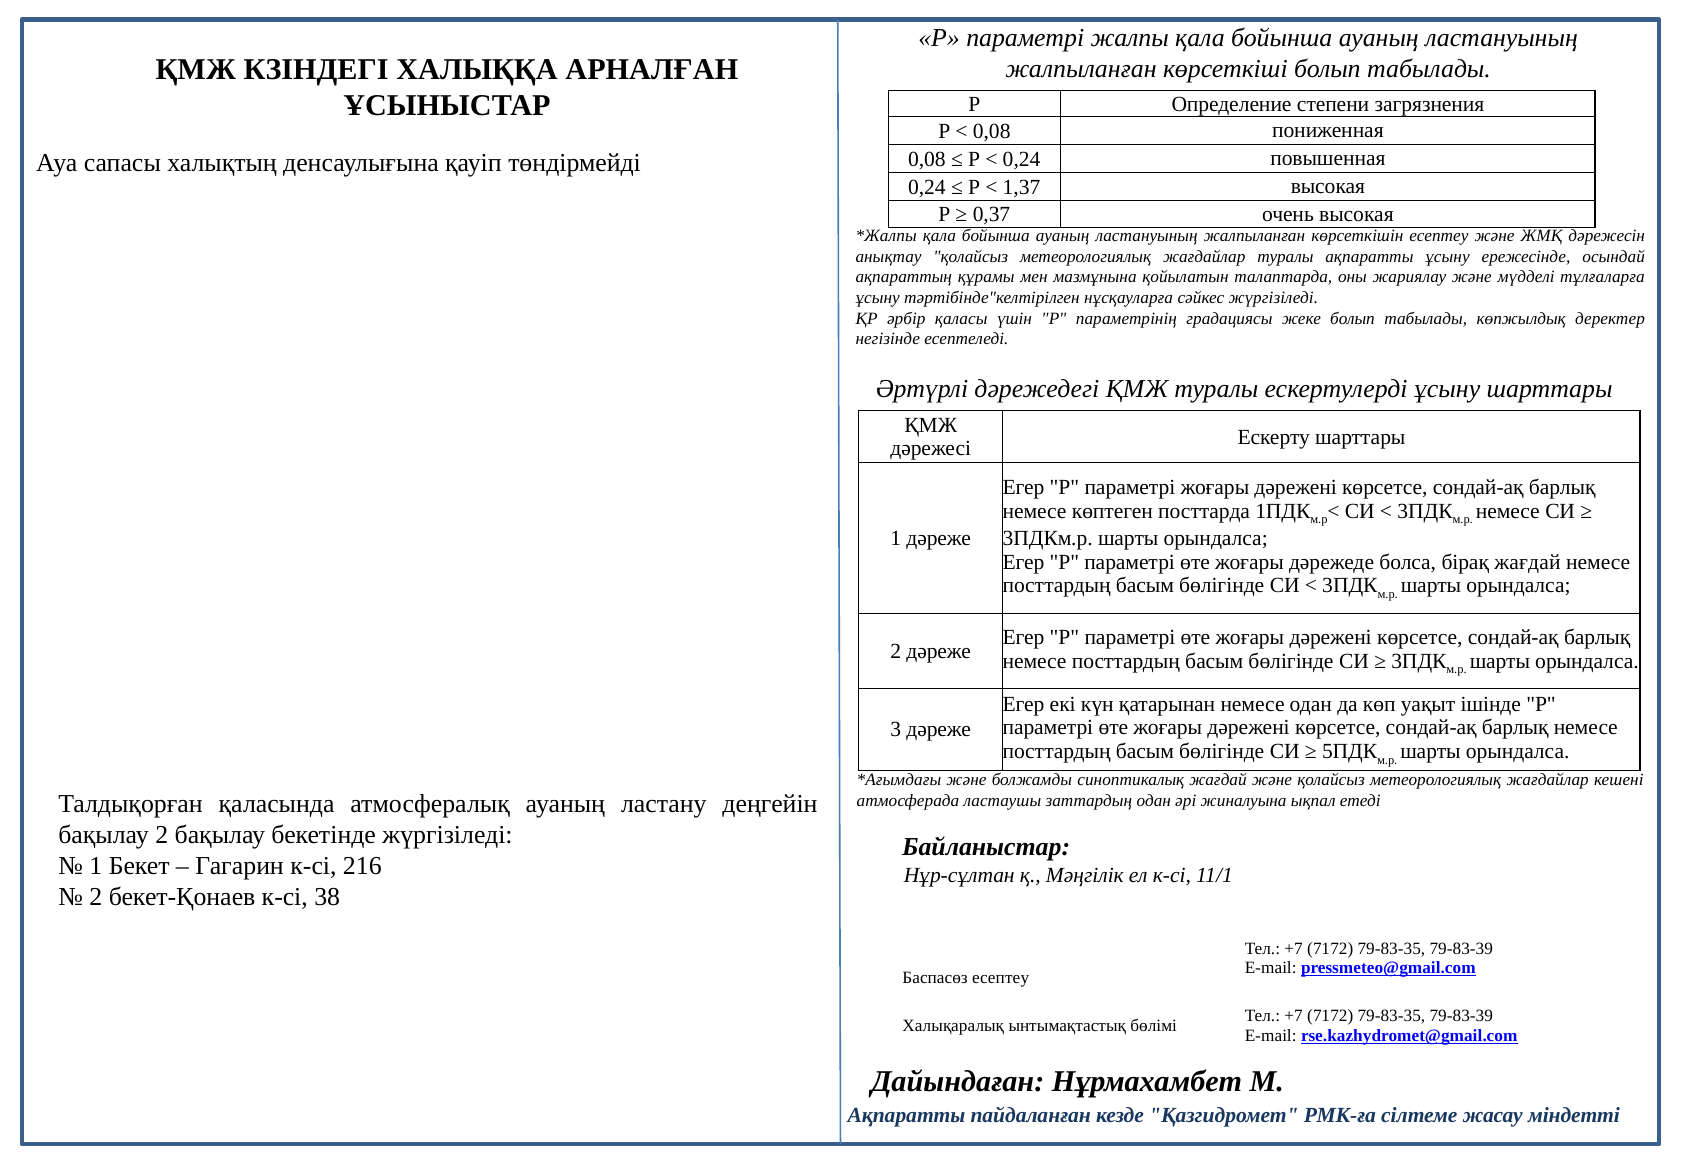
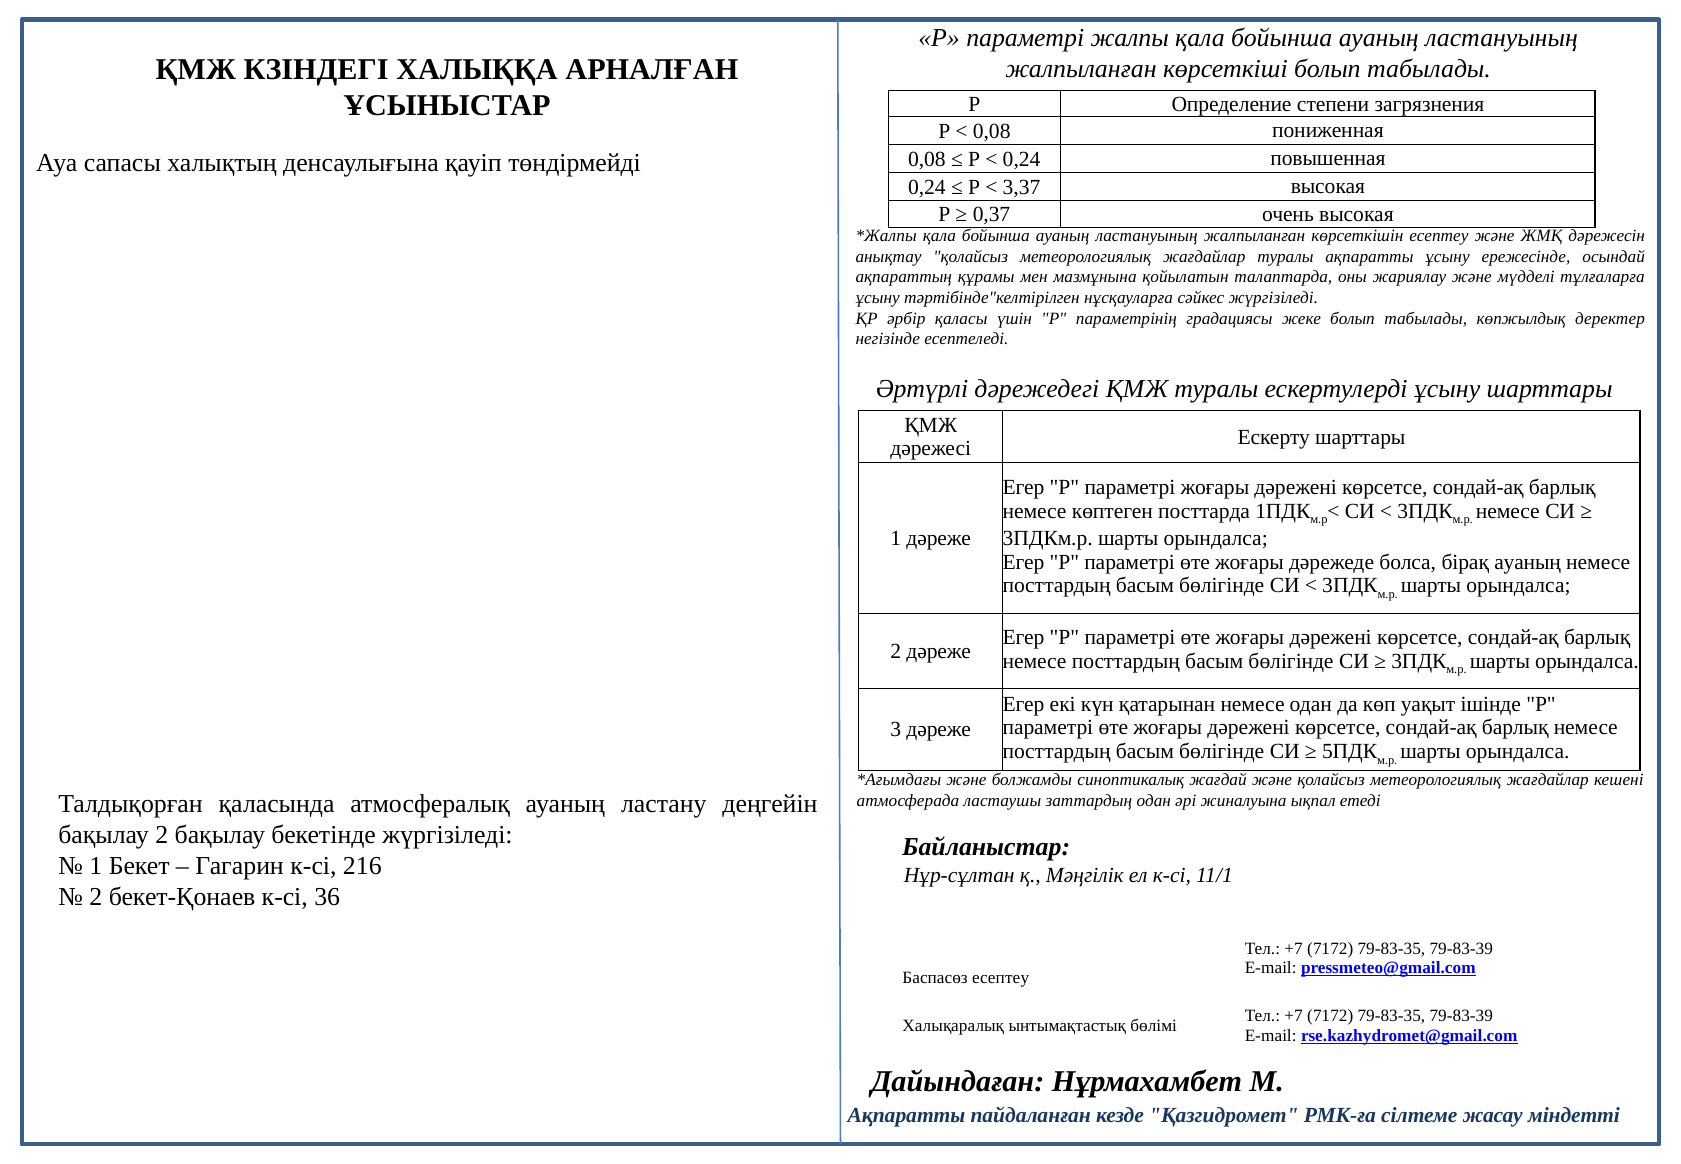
1,37: 1,37 -> 3,37 (1022, 187)
бірақ жағдай: жағдай -> ауаның (1528, 562)
38: 38 -> 36 (327, 896)
